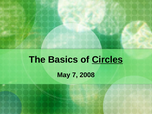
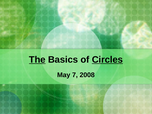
The underline: none -> present (37, 60)
